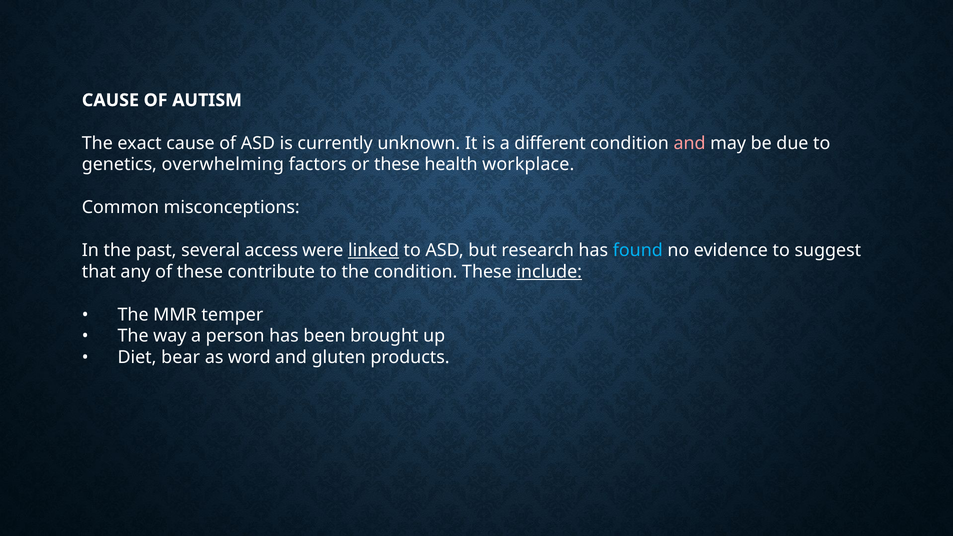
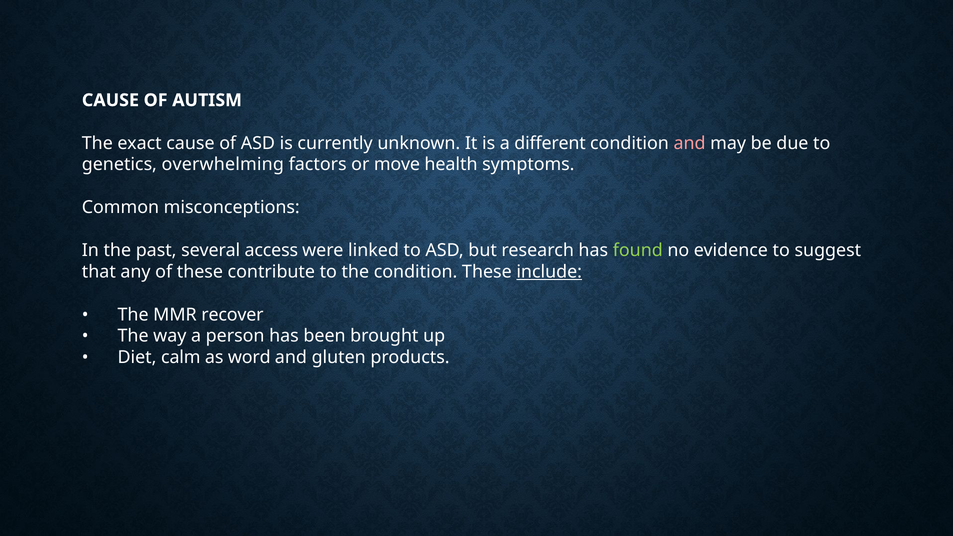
or these: these -> move (397, 165)
workplace: workplace -> symptoms (528, 165)
linked underline: present -> none (373, 250)
found colour: light blue -> light green (638, 250)
temper: temper -> recover (232, 315)
bear: bear -> calm (181, 358)
